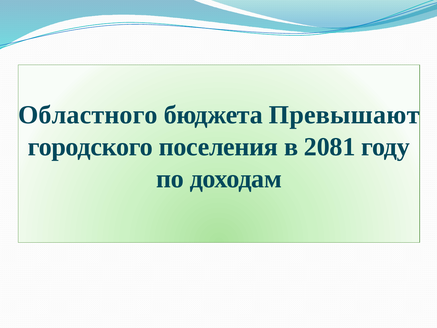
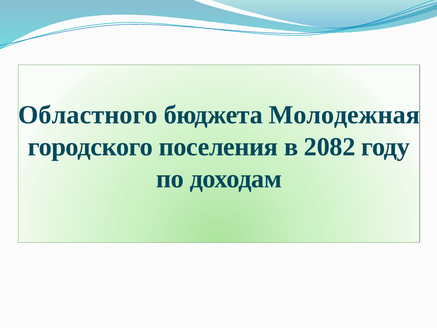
Превышают: Превышают -> Молодежная (344, 115)
2081: 2081 -> 2082 (330, 147)
